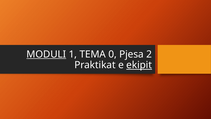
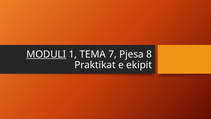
0: 0 -> 7 (113, 54)
2: 2 -> 8 (149, 54)
ekipit underline: present -> none (139, 65)
